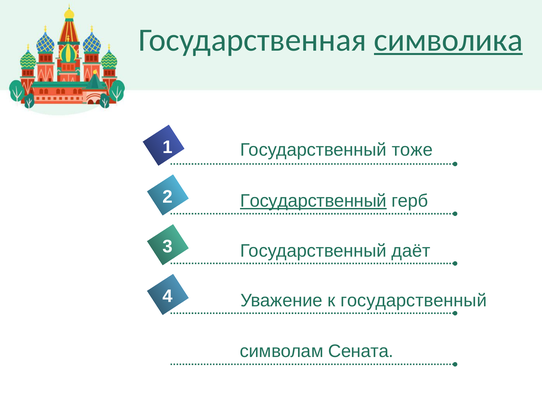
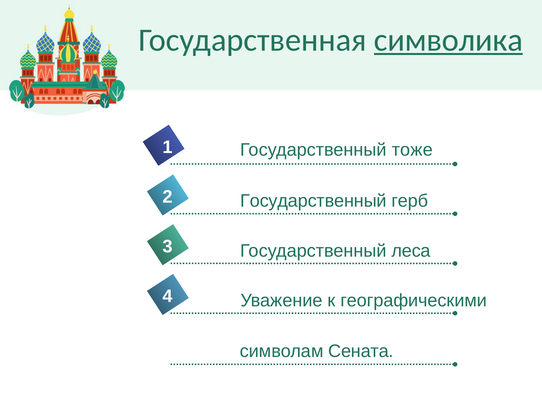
Государственный underline: present -> none (313, 201)
даёт: даёт -> леса (411, 250)
к государственный: государственный -> географическими (414, 300)
